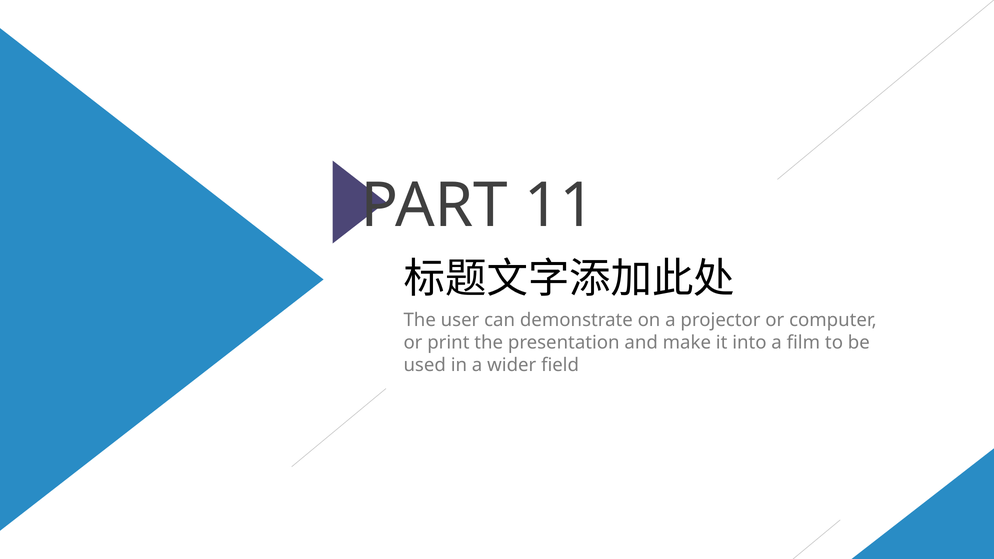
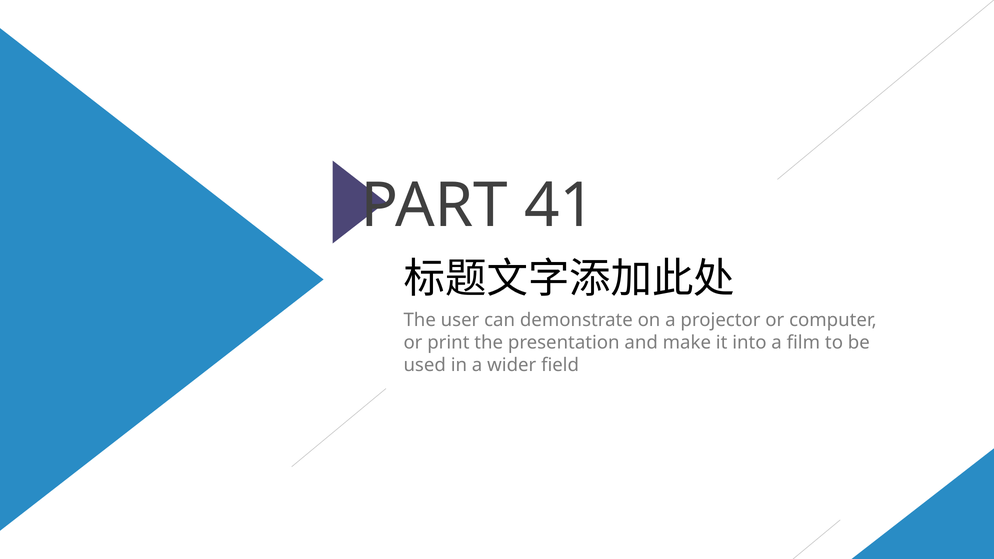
11: 11 -> 41 (560, 206)
